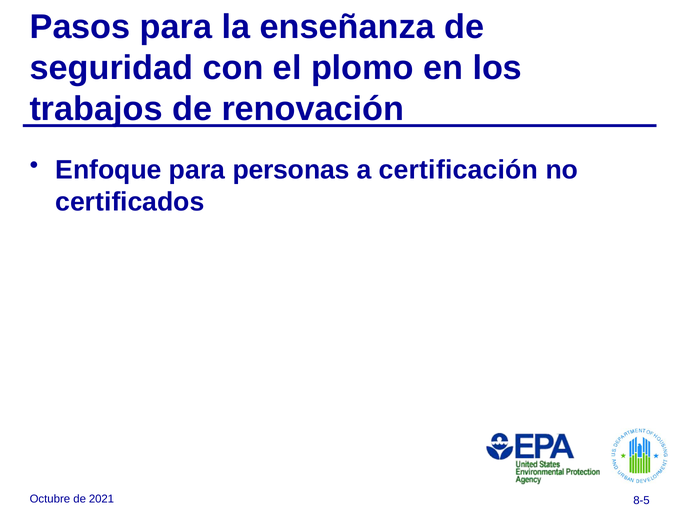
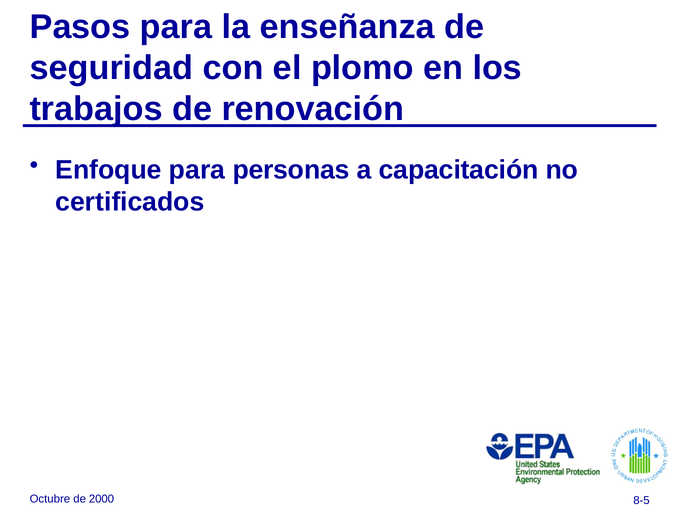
certificación: certificación -> capacitación (459, 170)
2021: 2021 -> 2000 (101, 499)
